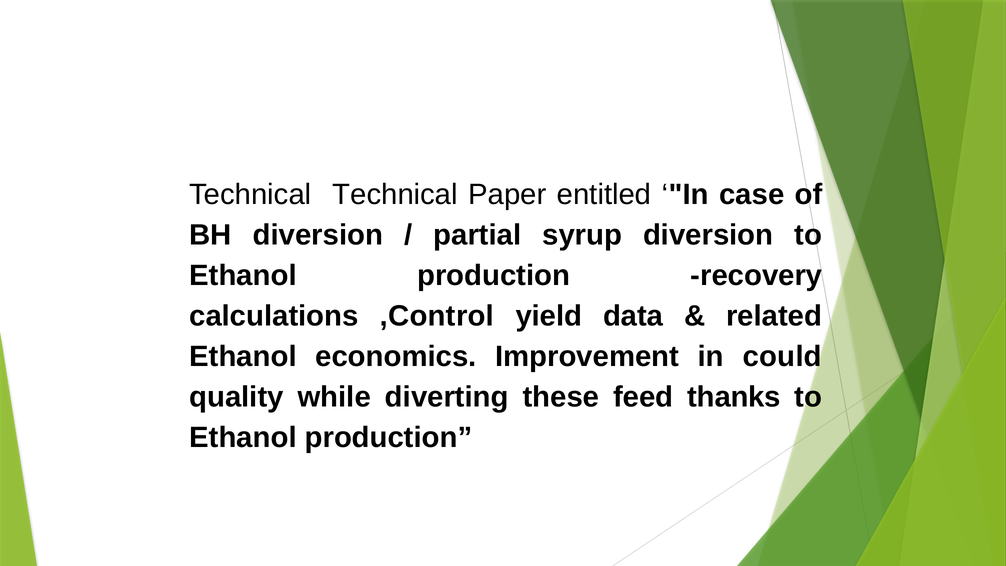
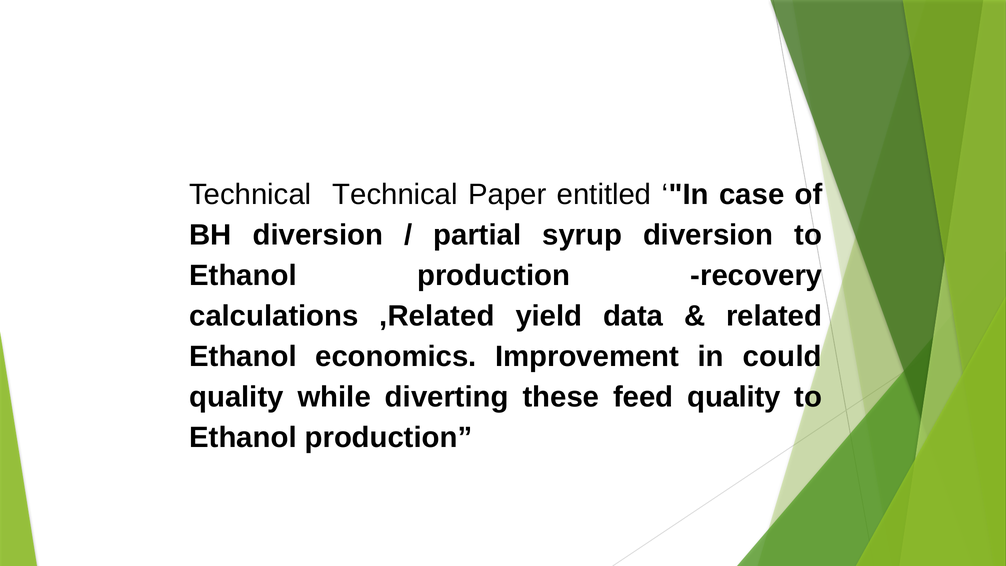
,Control: ,Control -> ,Related (437, 316)
feed thanks: thanks -> quality (734, 397)
